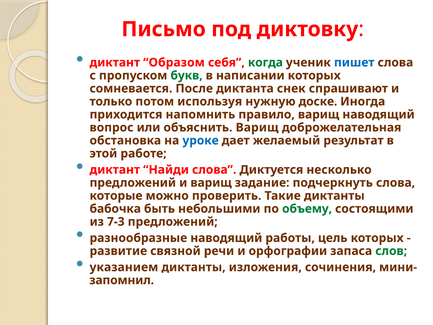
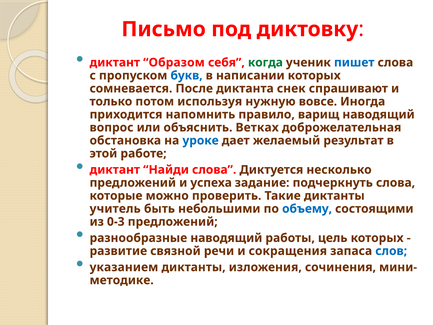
букв colour: green -> blue (187, 75)
доске: доске -> вовсе (318, 101)
объяснить Варищ: Варищ -> Ветках (257, 127)
и варищ: варищ -> успеха (211, 183)
бабочка: бабочка -> учитель (115, 209)
объему colour: green -> blue (307, 209)
7-3: 7-3 -> 0-3 (116, 222)
орфографии: орфографии -> сокращения (288, 251)
слов colour: green -> blue (391, 251)
запомнил: запомнил -> методике (122, 280)
